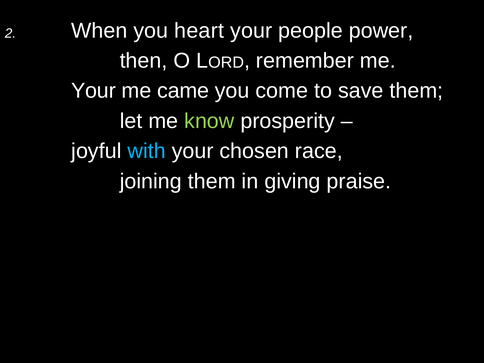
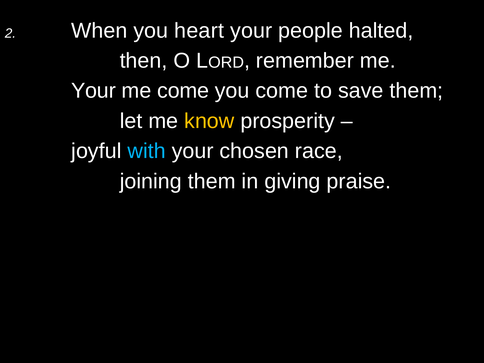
power: power -> halted (381, 31)
me came: came -> come (183, 91)
know colour: light green -> yellow (209, 121)
